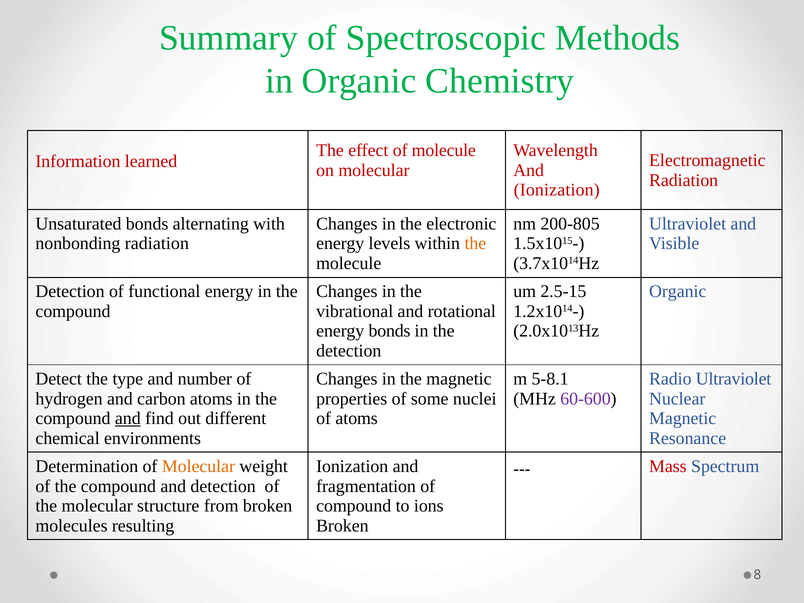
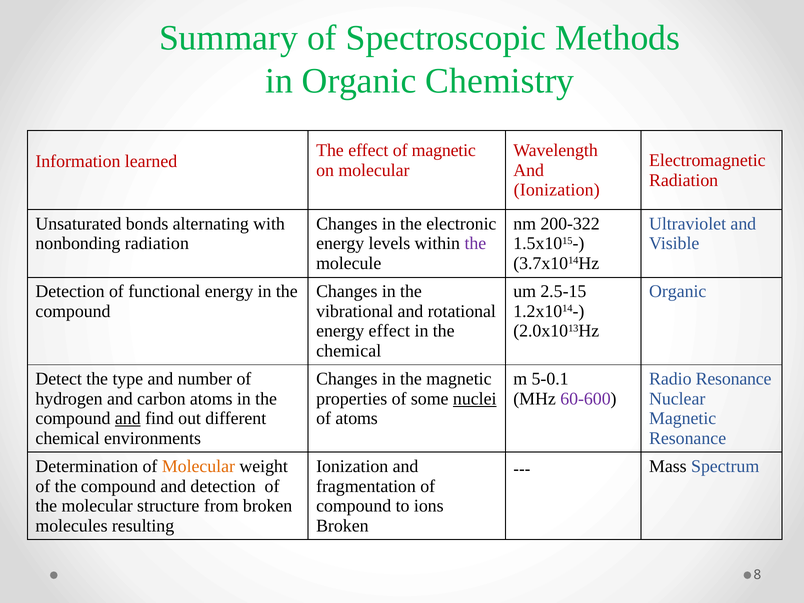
of molecule: molecule -> magnetic (444, 150)
200-805: 200-805 -> 200-322 (570, 224)
the colour: orange -> purple (475, 244)
energy bonds: bonds -> effect (389, 331)
detection: detection -> chemical (349, 351)
5-8.1: 5-8.1 -> 5-0.1 (550, 379)
Radio Ultraviolet: Ultraviolet -> Resonance (734, 379)
nuclei underline: none -> present (475, 399)
Mass colour: red -> black (668, 466)
